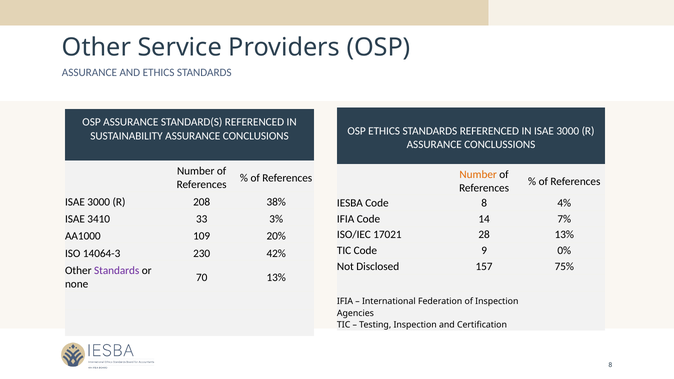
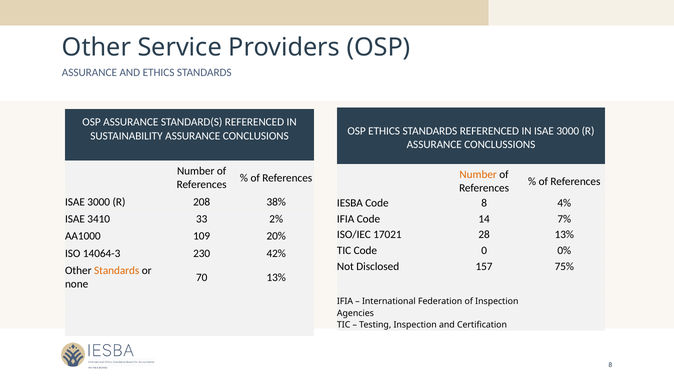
3%: 3% -> 2% (276, 219)
9: 9 -> 0 (484, 251)
Standards colour: purple -> orange (117, 271)
